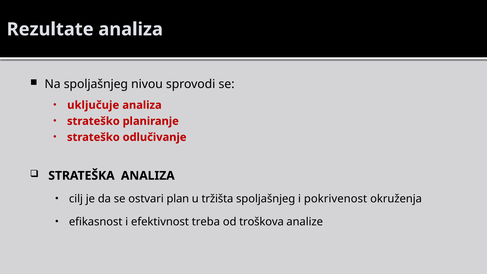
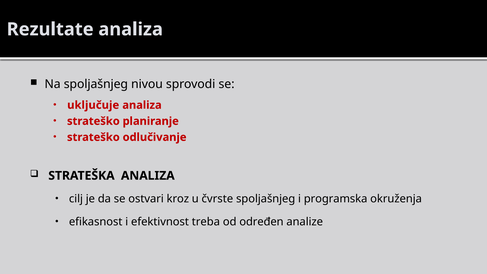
plan: plan -> kroz (178, 199)
tržišta: tržišta -> čvrste (217, 199)
pokrivenost: pokrivenost -> programska (336, 199)
troškova: troškova -> određen (261, 222)
